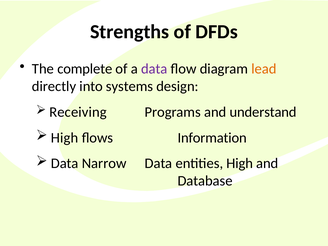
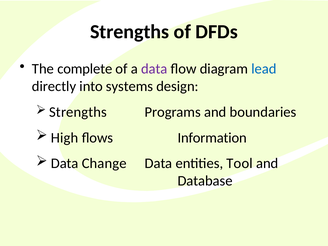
lead colour: orange -> blue (264, 69)
Receiving: Receiving -> Strengths (78, 112)
understand: understand -> boundaries (263, 112)
Narrow: Narrow -> Change (104, 163)
entities High: High -> Tool (240, 163)
